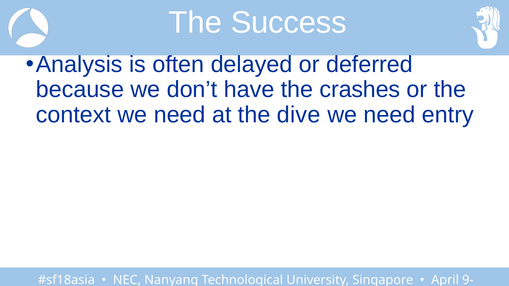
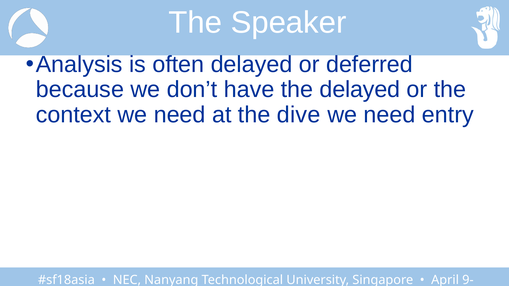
Success: Success -> Speaker (289, 23)
the crashes: crashes -> delayed (360, 90)
